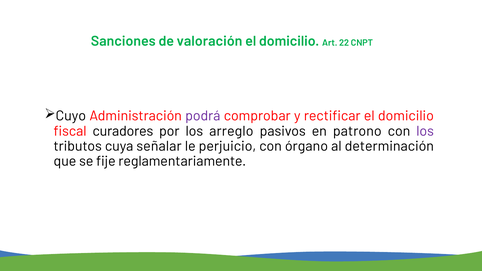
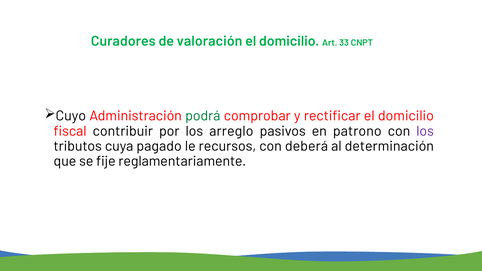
Sanciones: Sanciones -> Curadores (123, 41)
22: 22 -> 33 (344, 43)
podrá colour: purple -> green (203, 116)
curadores: curadores -> contribuir (123, 131)
señalar: señalar -> pagado (159, 146)
perjuicio: perjuicio -> recursos (227, 146)
órgano: órgano -> deberá (306, 146)
